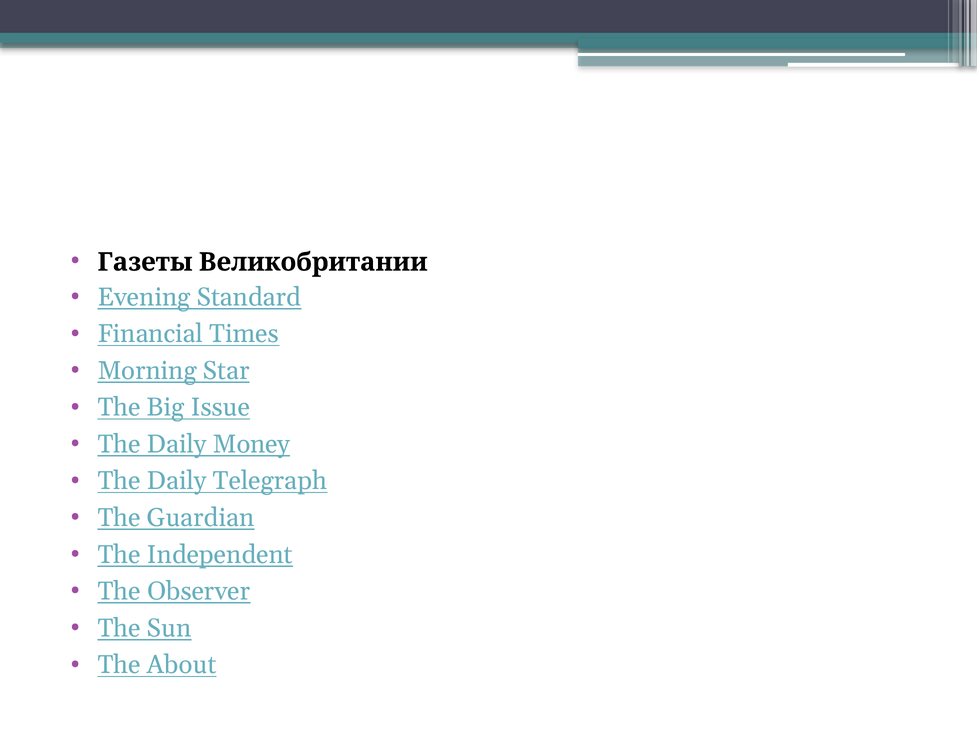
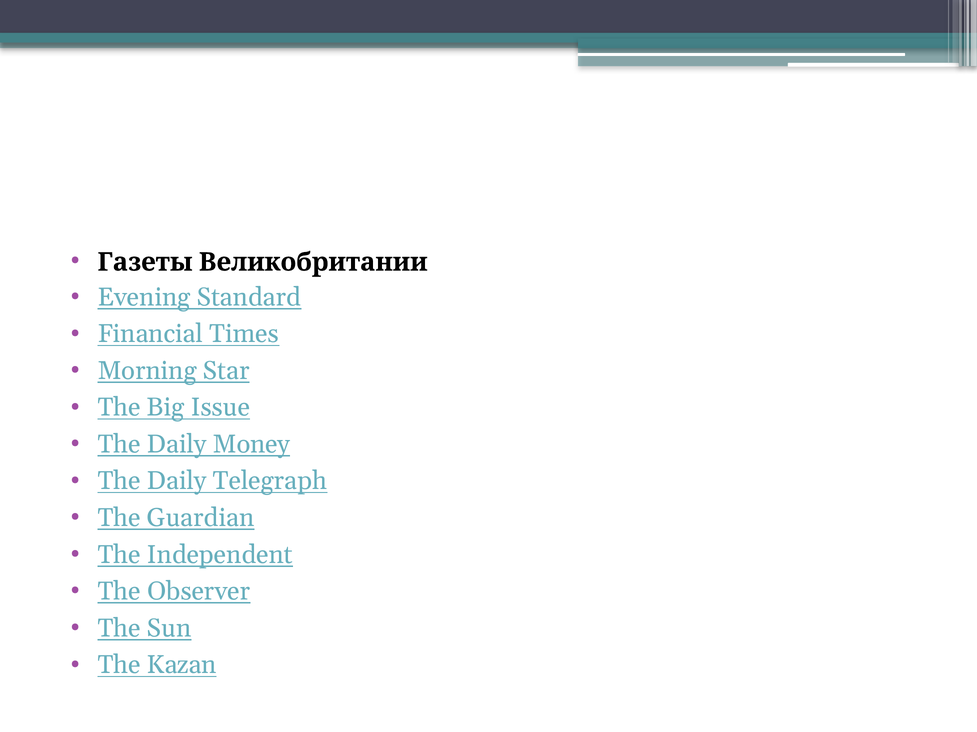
About: About -> Kazan (182, 666)
